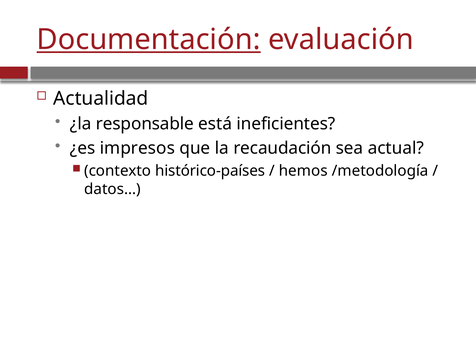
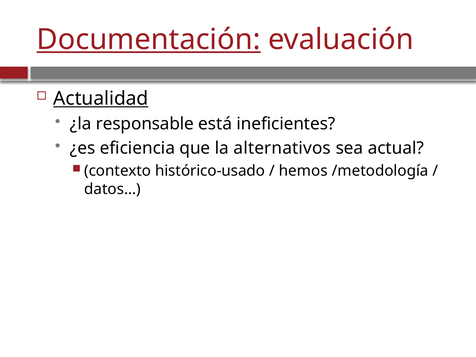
Actualidad underline: none -> present (101, 99)
impresos: impresos -> eficiencia (137, 148)
recaudación: recaudación -> alternativos (282, 148)
histórico-países: histórico-países -> histórico-usado (210, 171)
